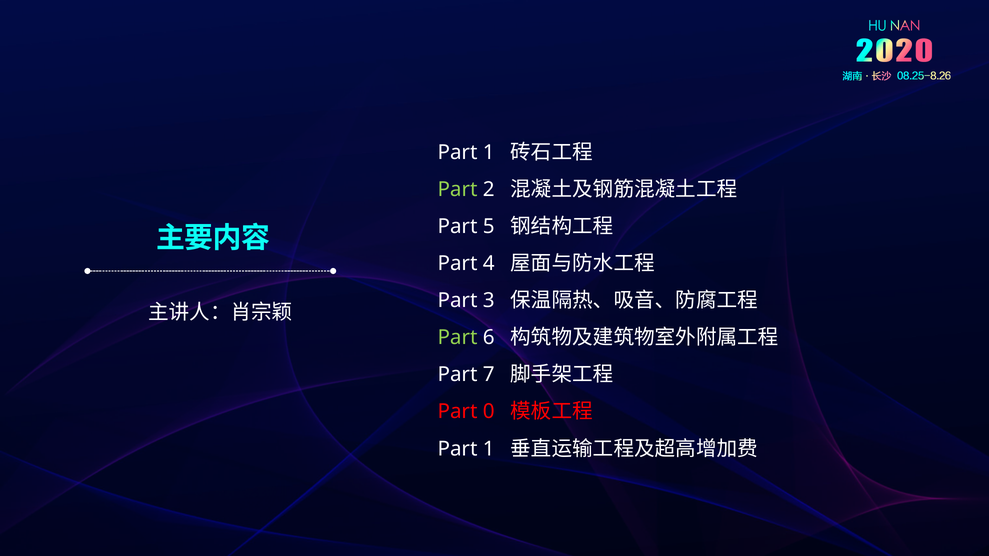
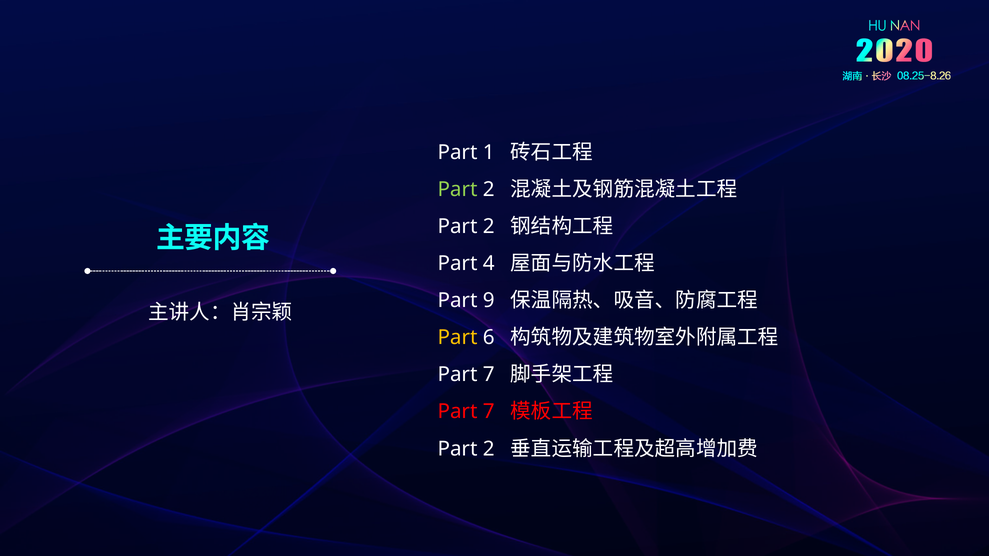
5: 5 -> 2 (489, 226)
3: 3 -> 9 (489, 301)
Part colour: light green -> yellow (457, 338)
0: 0 -> 7 (489, 412)
1: 1 -> 2 (489, 449)
